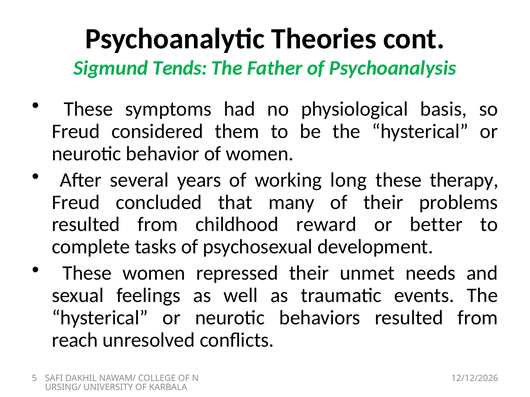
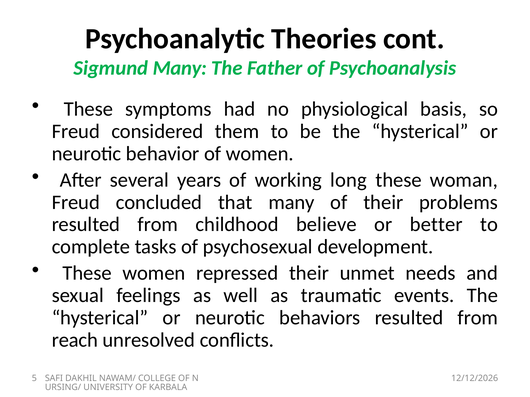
Sigmund Tends: Tends -> Many (180, 68)
therapy: therapy -> woman (464, 180)
reward: reward -> believe (326, 225)
